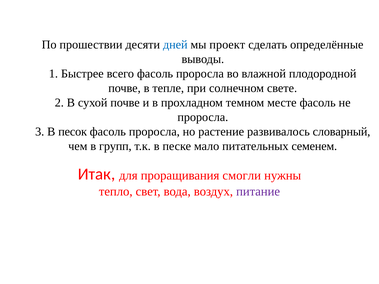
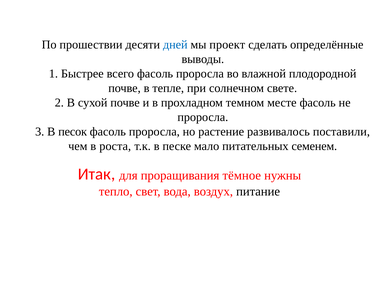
словарный: словарный -> поставили (341, 132)
групп: групп -> роста (115, 146)
смогли: смогли -> тёмное (242, 176)
питание colour: purple -> black (258, 192)
